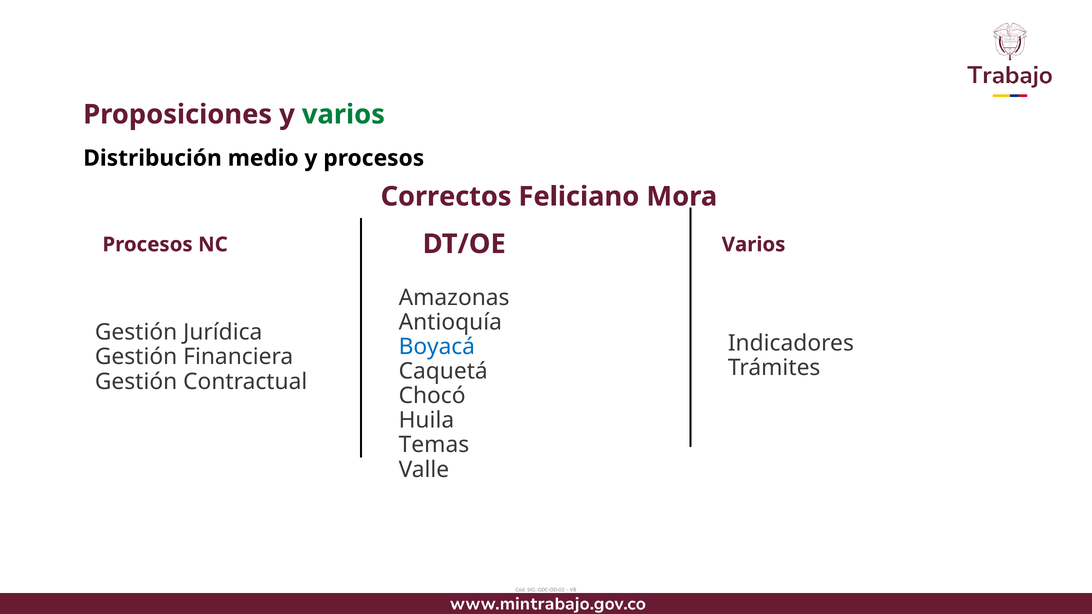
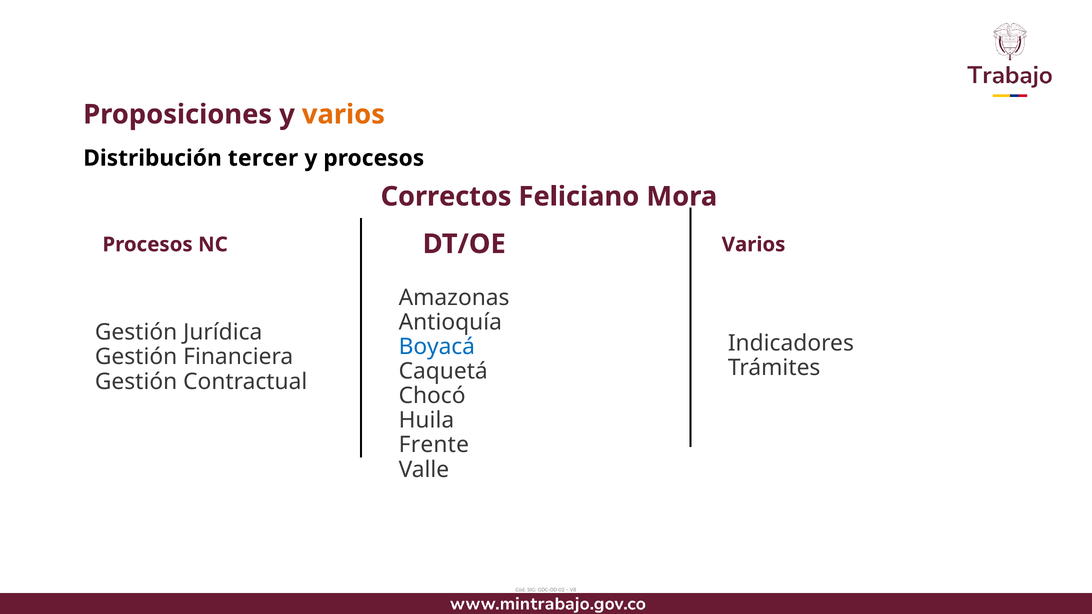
varios colour: green -> orange (343, 115)
medio: medio -> tercer (263, 158)
Temas: Temas -> Frente (434, 445)
